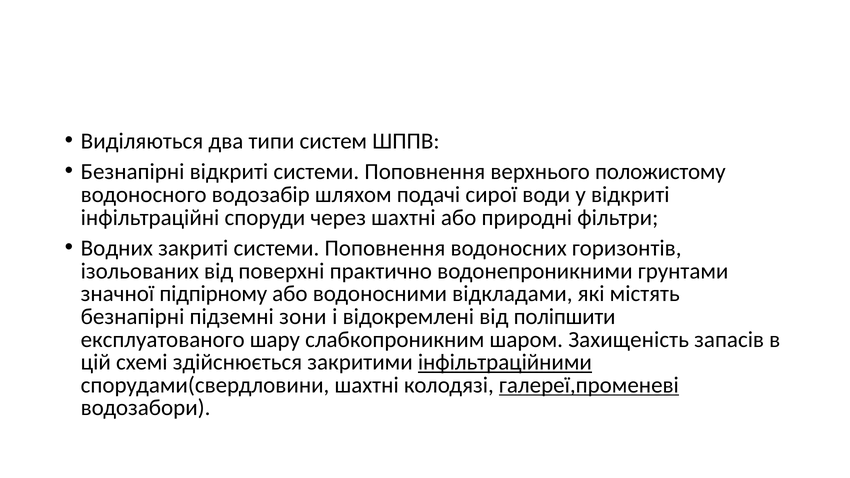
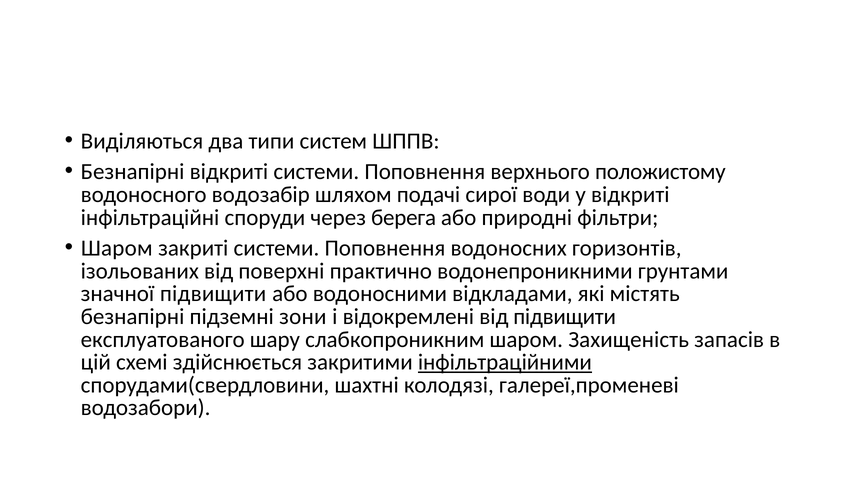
через шахтні: шахтні -> берега (404, 218)
Водних: Водних -> Шаром (117, 248)
значної підпірному: підпірному -> підвищити (213, 294)
від поліпшити: поліпшити -> підвищити (565, 317)
галереї,променеві underline: present -> none (589, 385)
